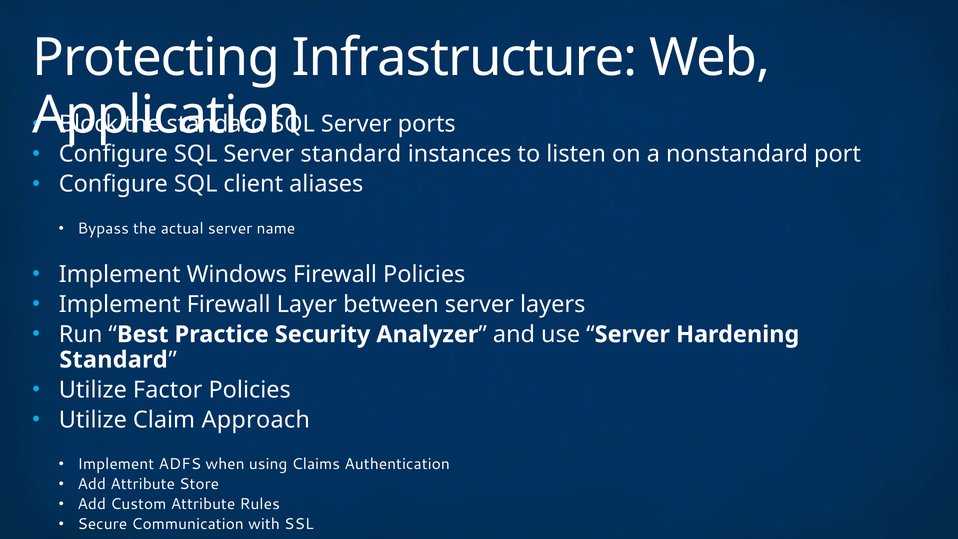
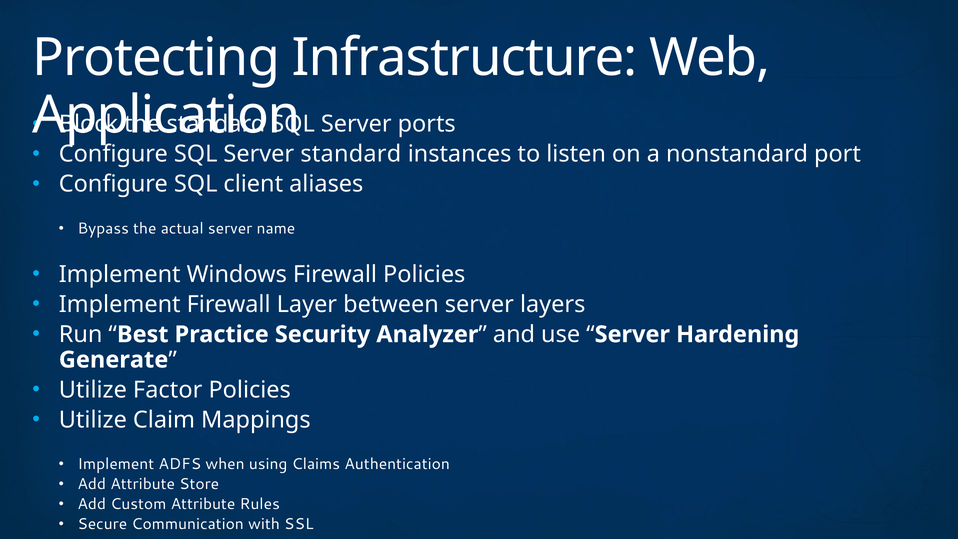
Standard: Standard -> Generate (114, 360)
Approach: Approach -> Mappings (256, 420)
